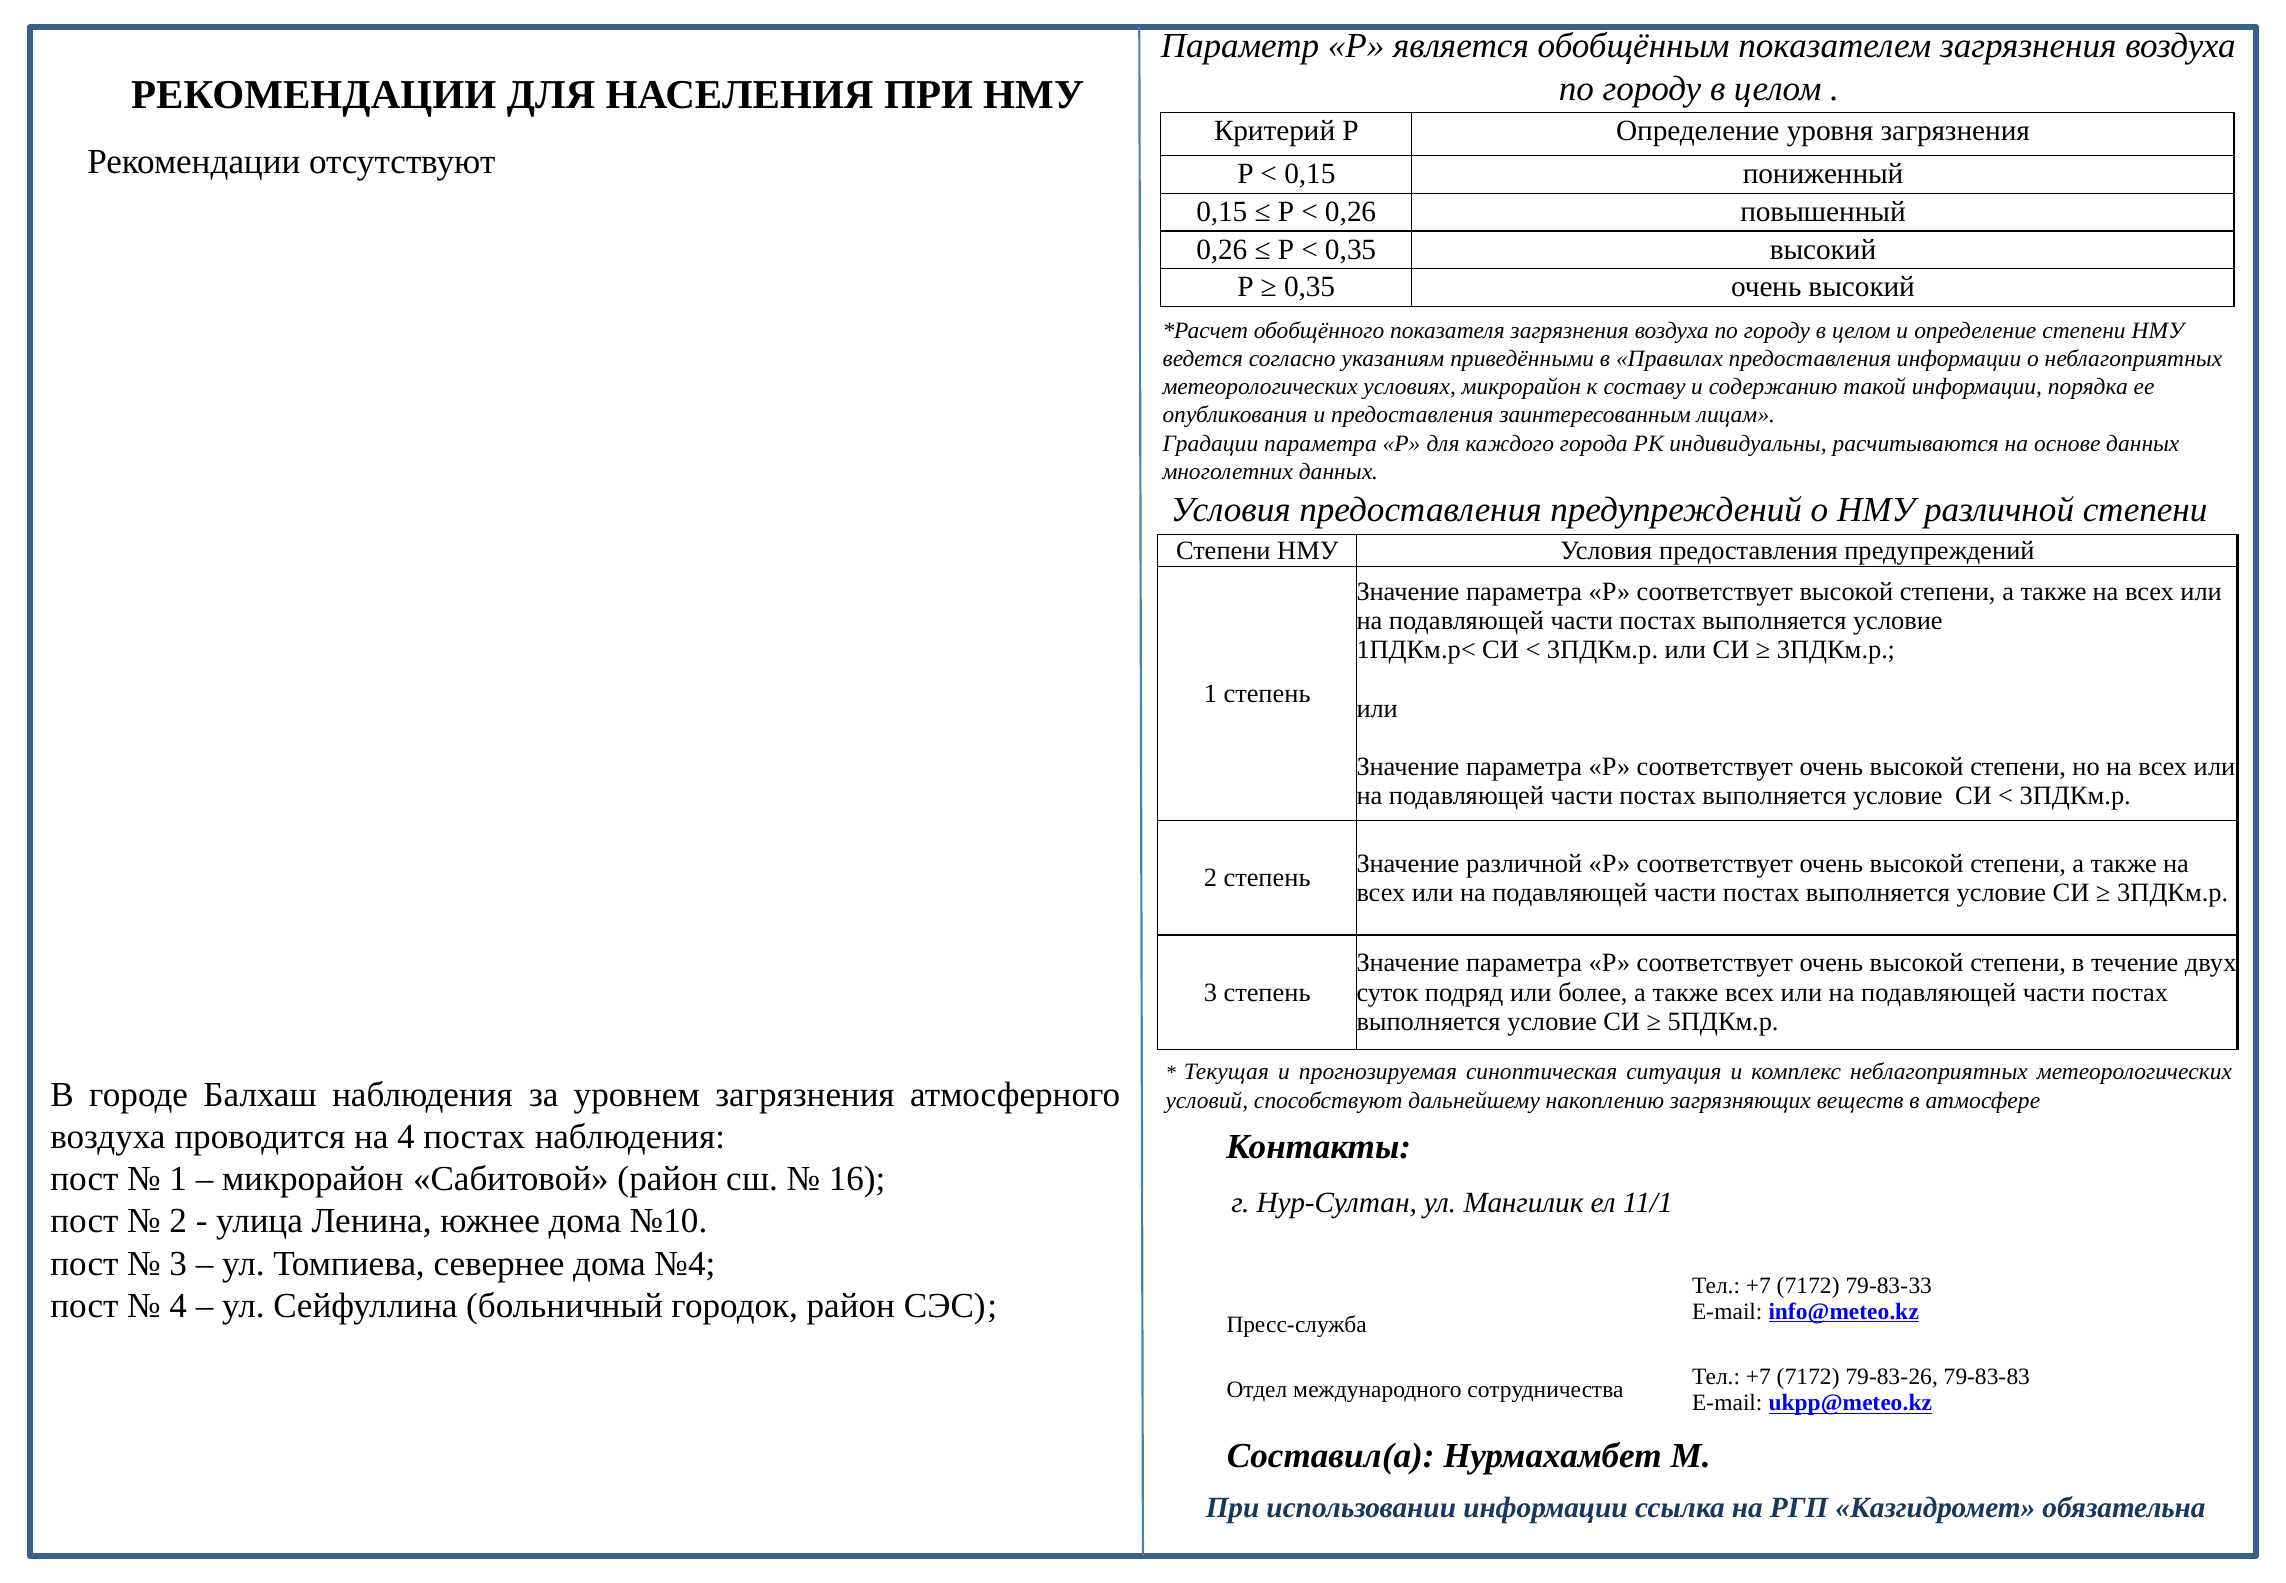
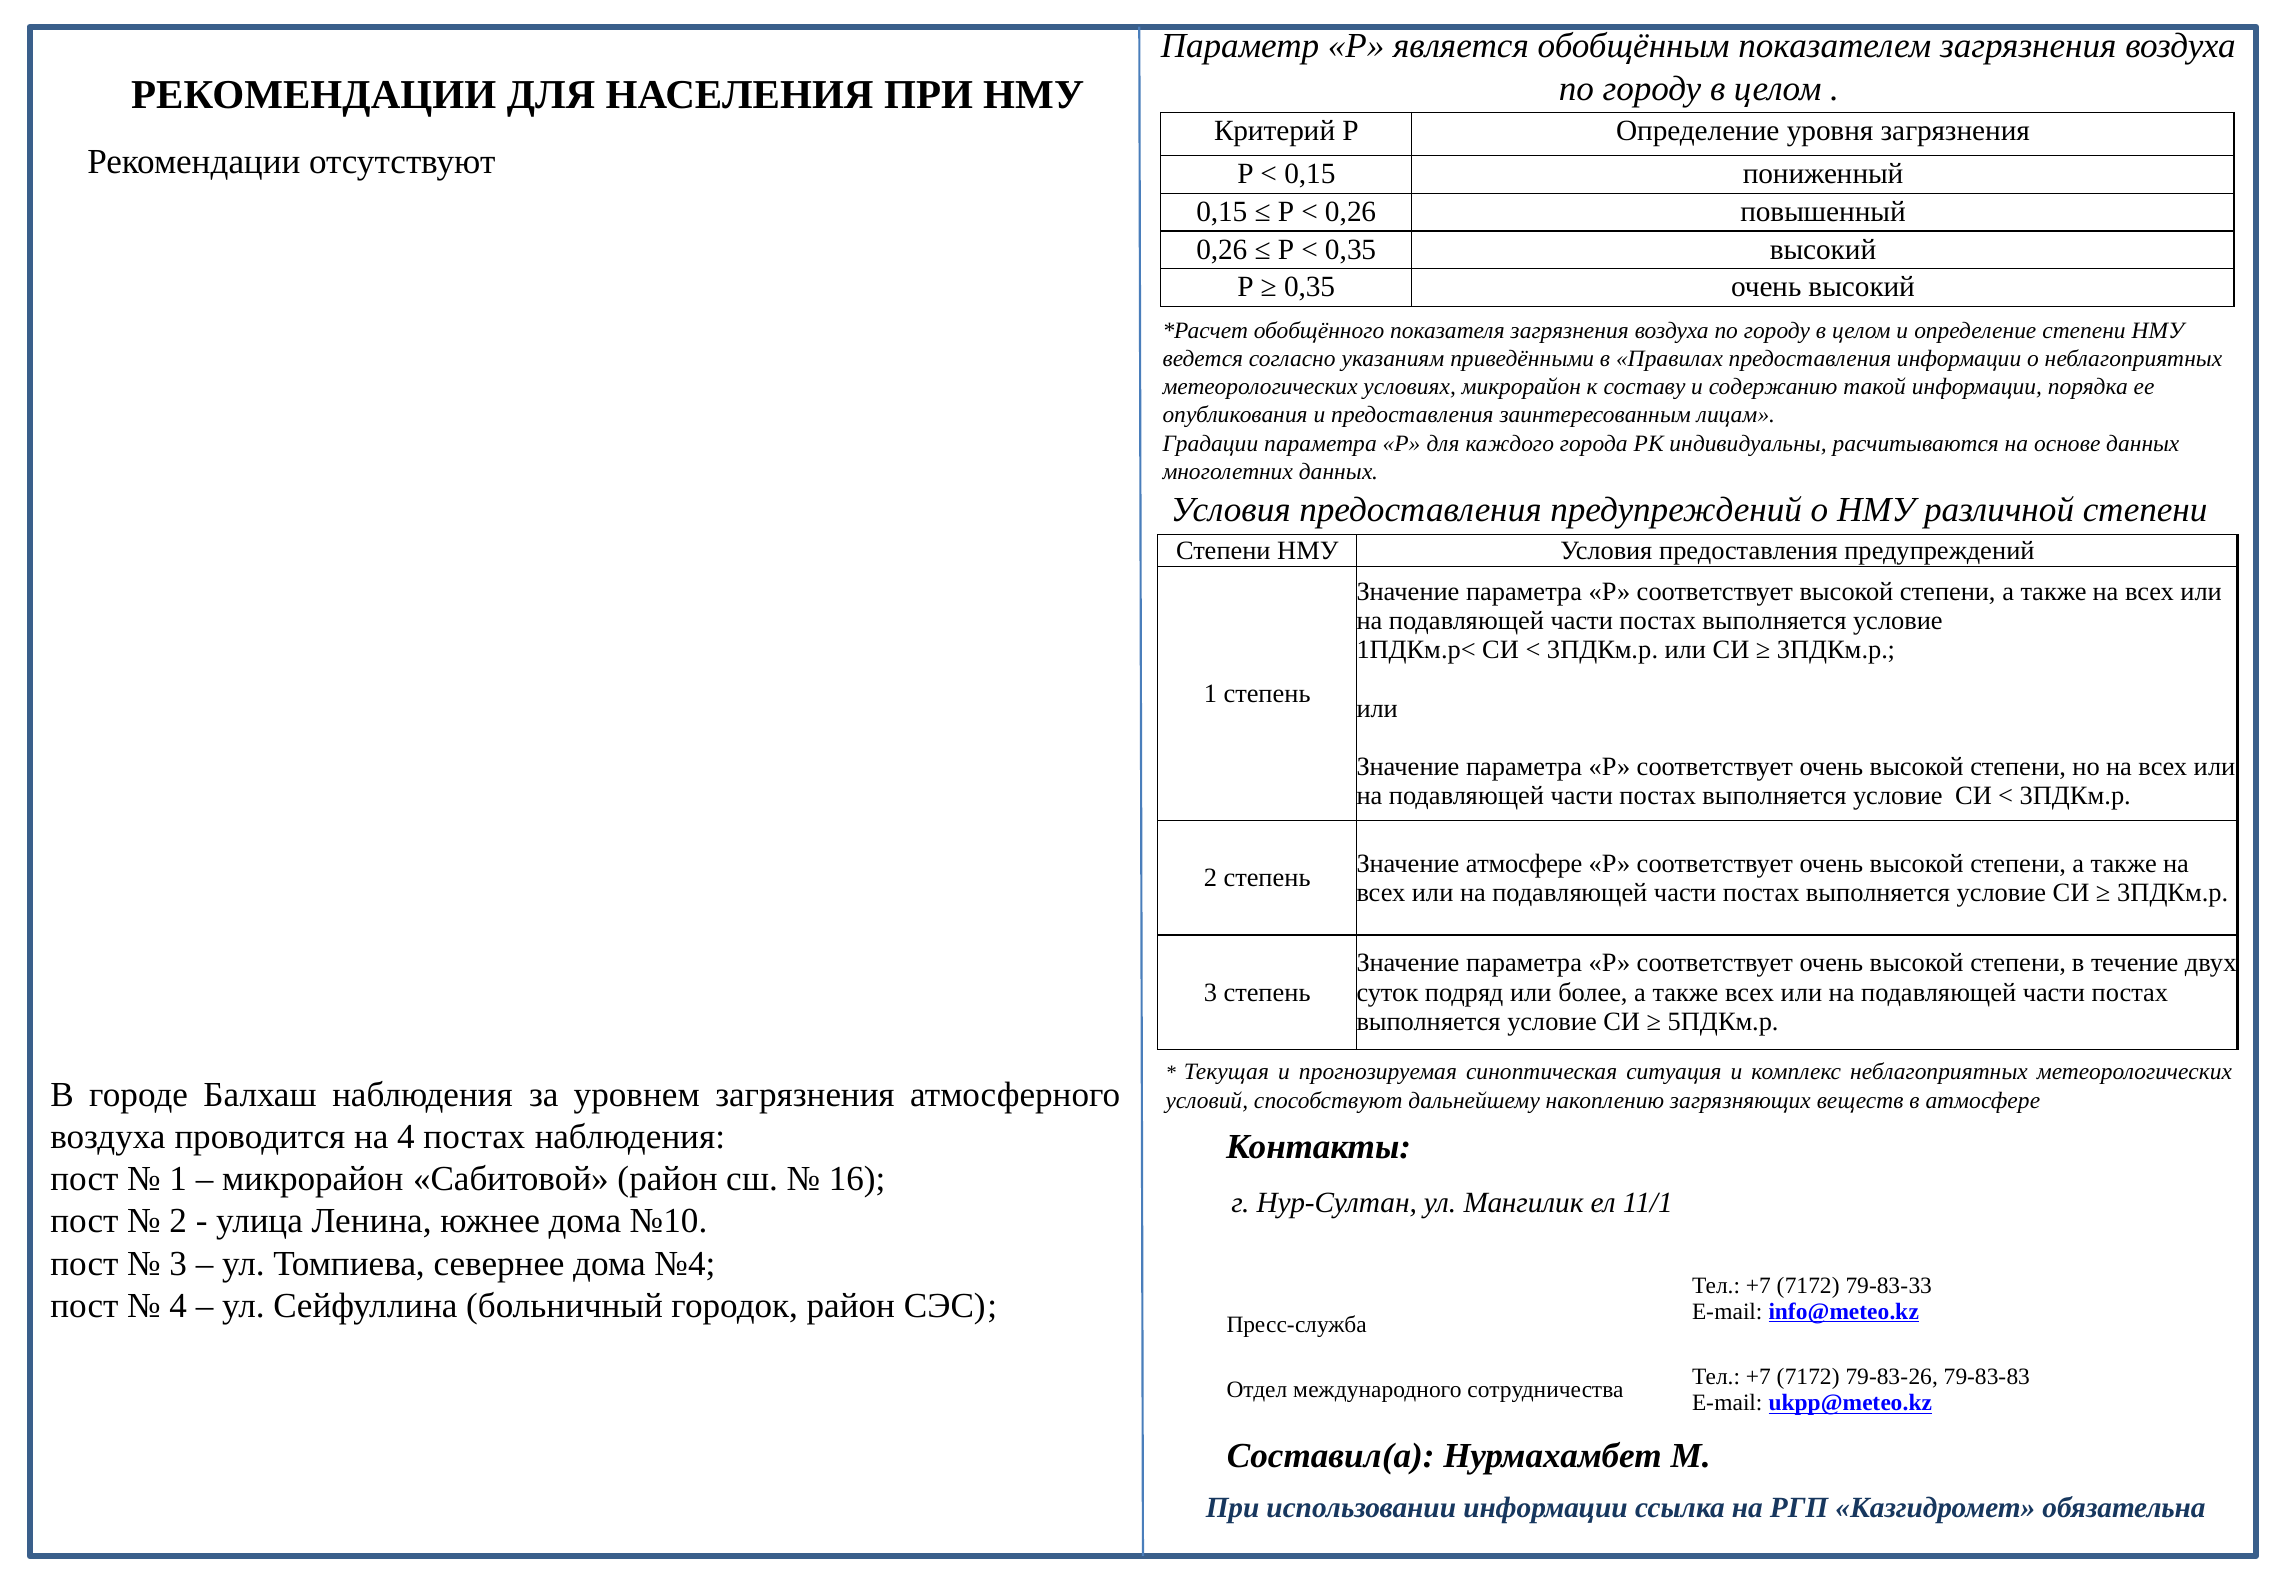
Значение различной: различной -> атмосфере (1524, 863)
